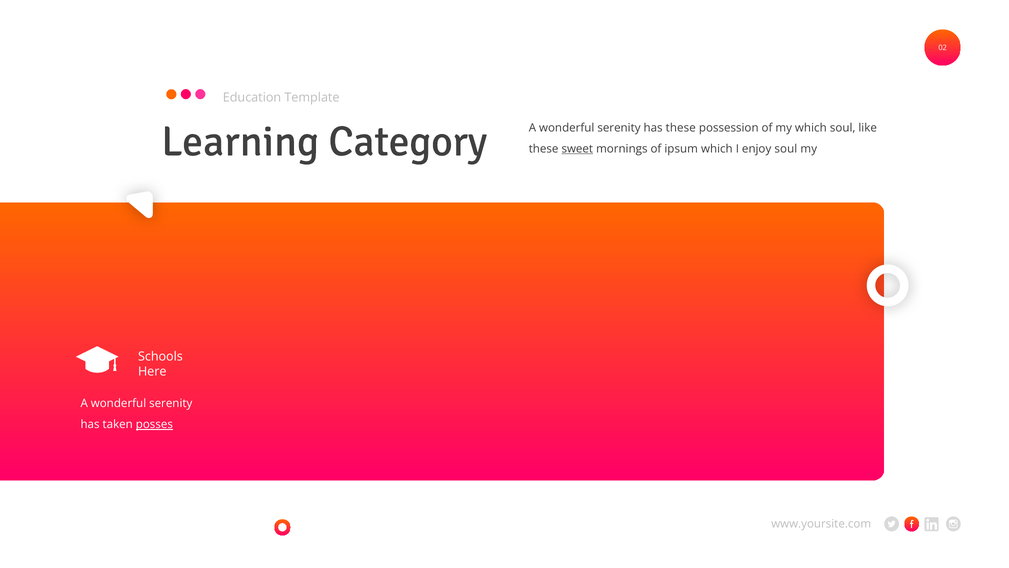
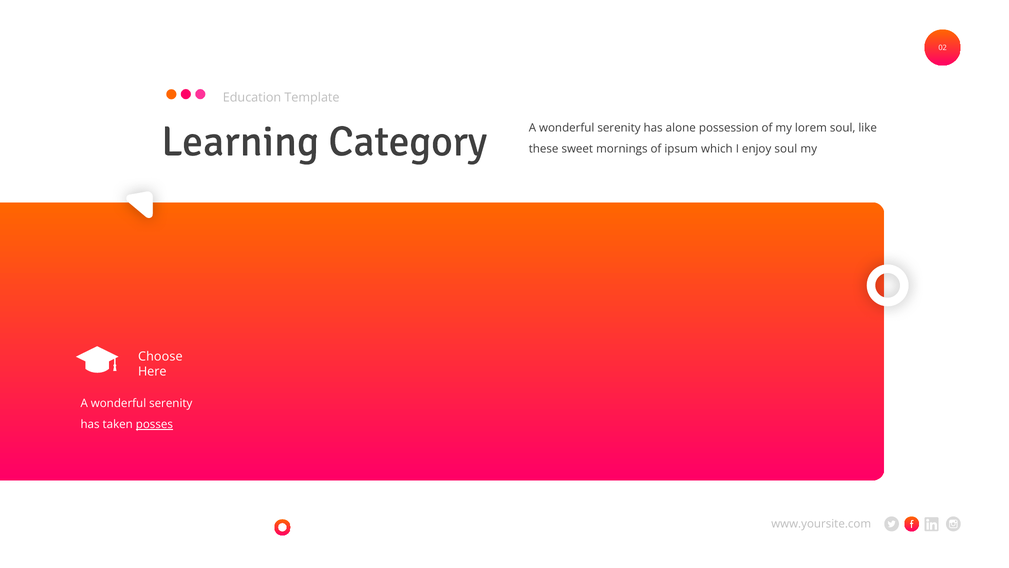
has these: these -> alone (681, 128)
my which: which -> lorem (811, 128)
sweet underline: present -> none (577, 149)
Schools: Schools -> Choose (160, 356)
